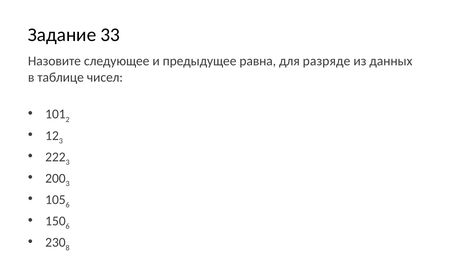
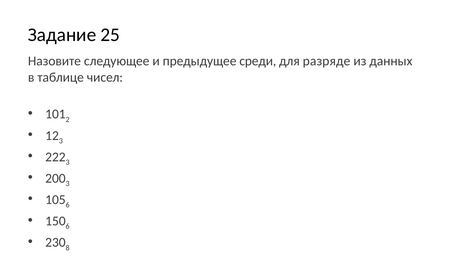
33: 33 -> 25 (110, 35)
равна: равна -> среди (258, 61)
